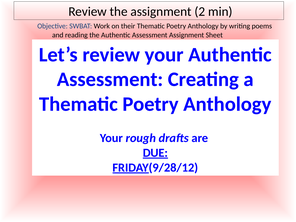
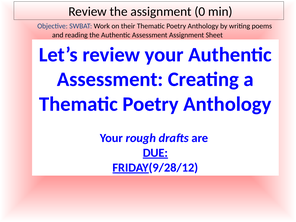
2: 2 -> 0 (200, 12)
